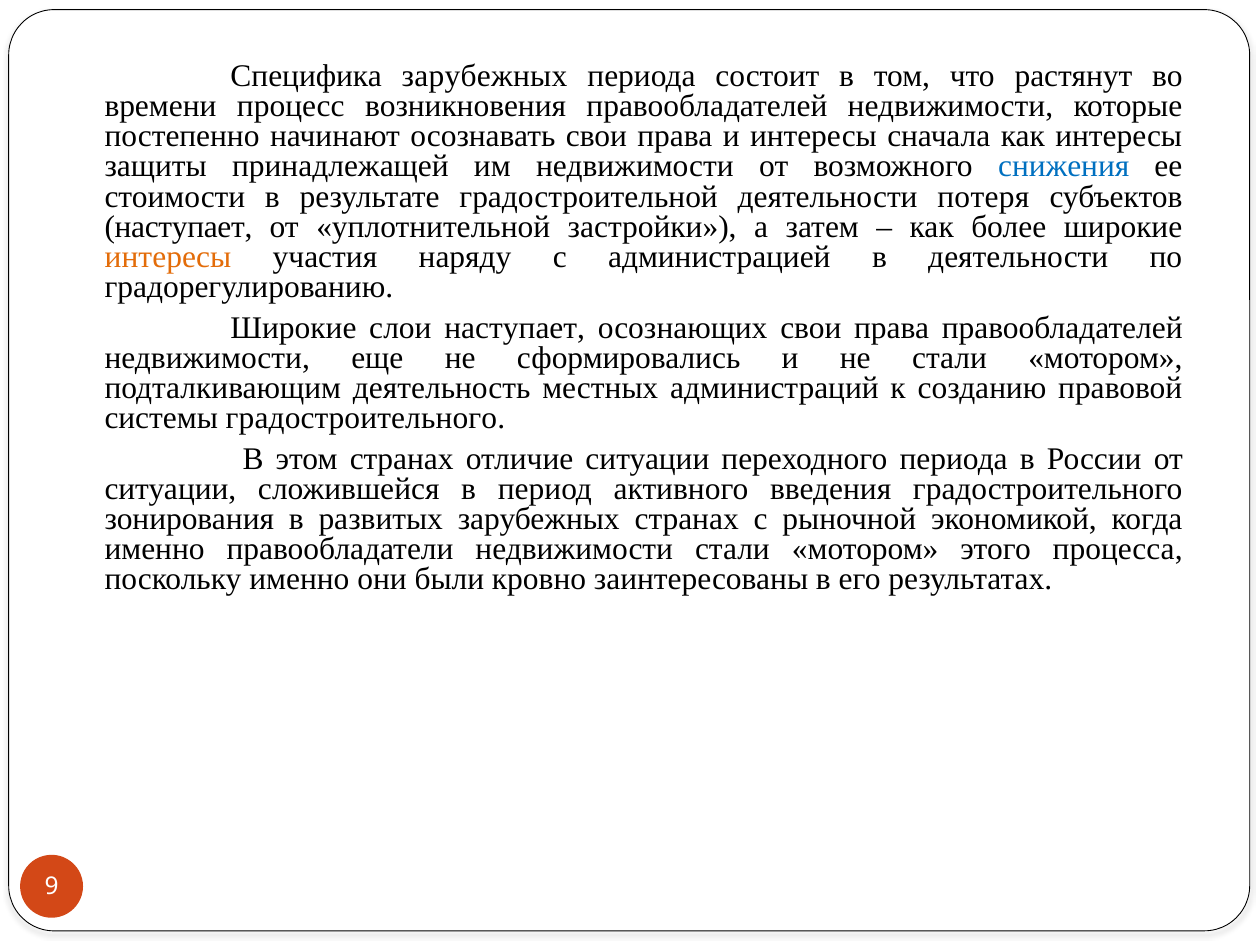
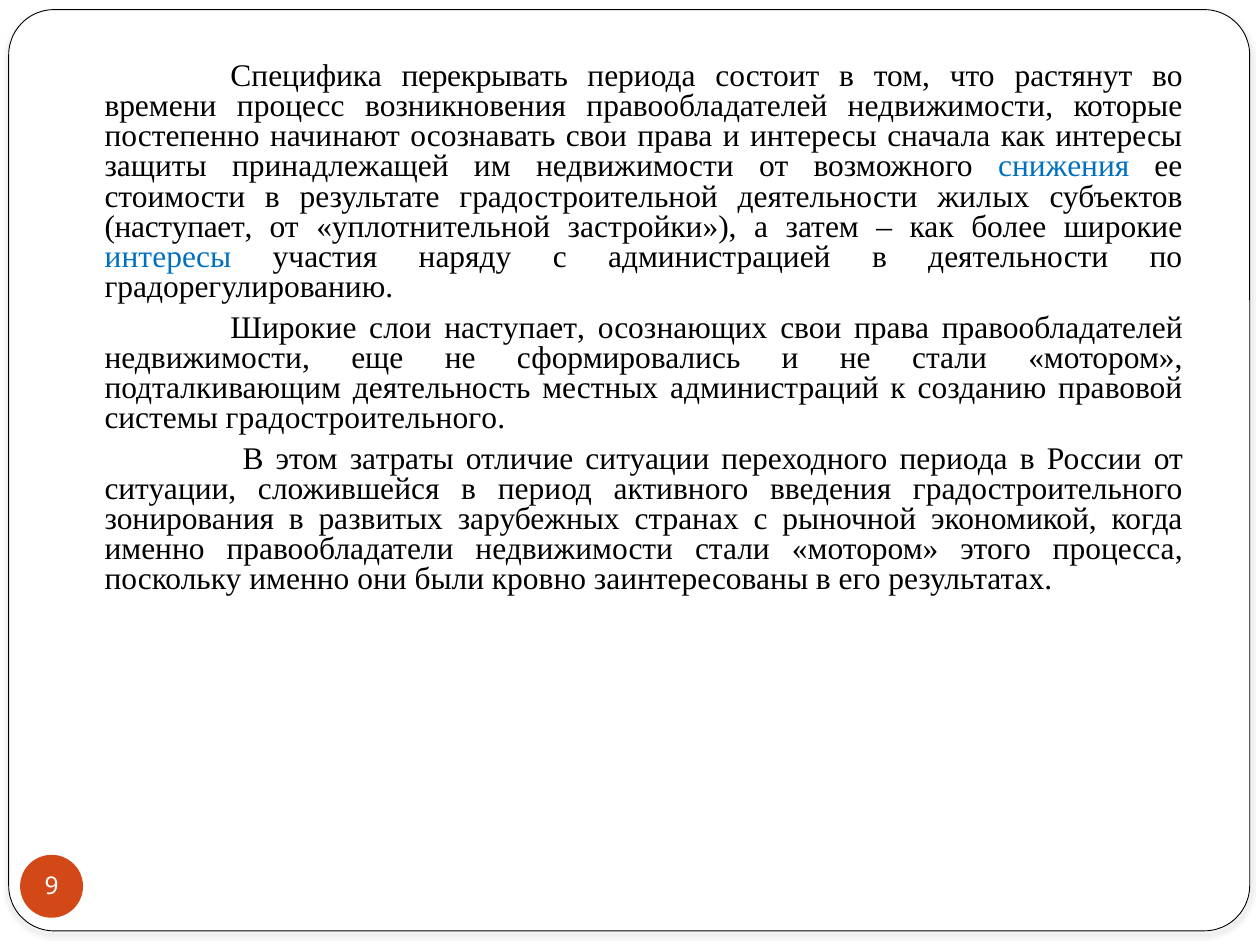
Специфика зарубежных: зарубежных -> перекрывать (485, 76)
потеря: потеря -> жилых (983, 197)
интересы colour: orange -> blue (168, 257)
этом странах: странах -> затраты (402, 459)
